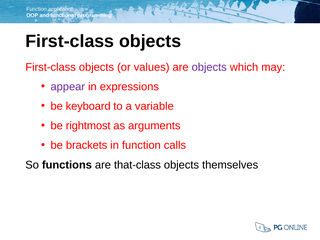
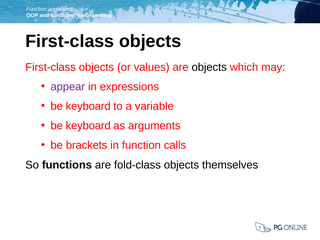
objects colour: purple -> black (209, 67)
rightmost: rightmost -> keyboard (88, 126)
that-class: that-class -> fold-class (137, 165)
